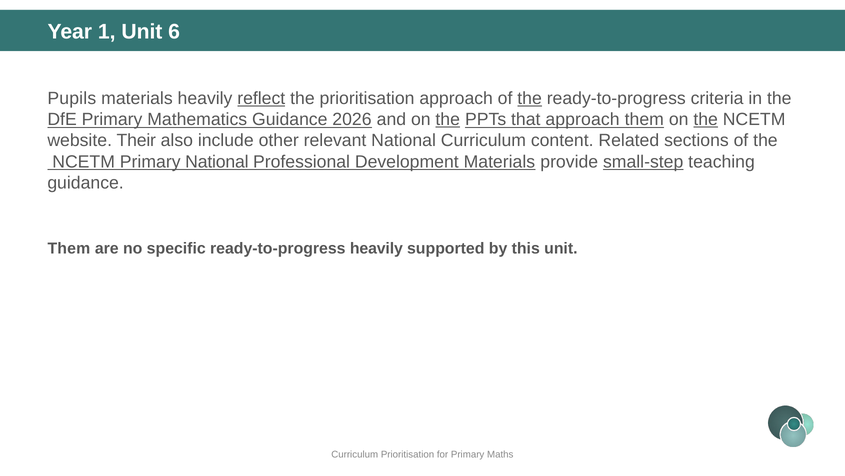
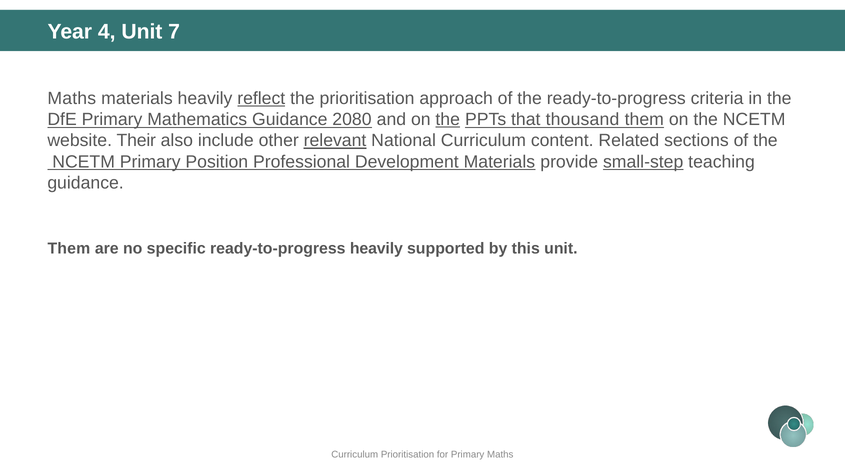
1: 1 -> 4 (107, 31)
6: 6 -> 7 (174, 31)
Pupils: Pupils -> Maths (72, 98)
the underline: present -> none (530, 98)
2026: 2026 -> 2080 (352, 119)
that approach: approach -> thousand (582, 119)
the underline: present -> none (706, 119)
relevant underline: none -> present (335, 140)
Primary National: National -> Position (217, 162)
